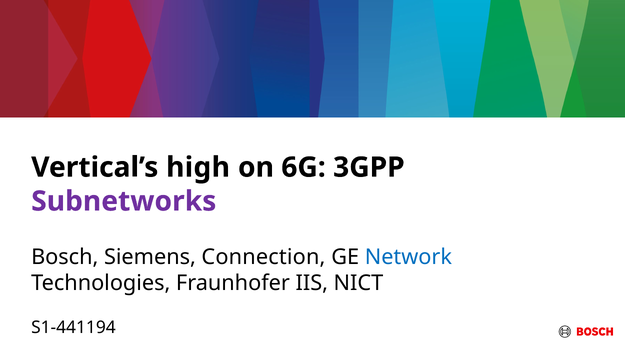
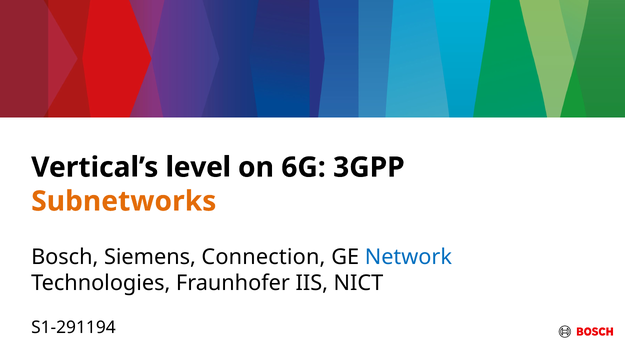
high: high -> level (198, 167)
Subnetworks colour: purple -> orange (124, 201)
S1-441194: S1-441194 -> S1-291194 (73, 327)
